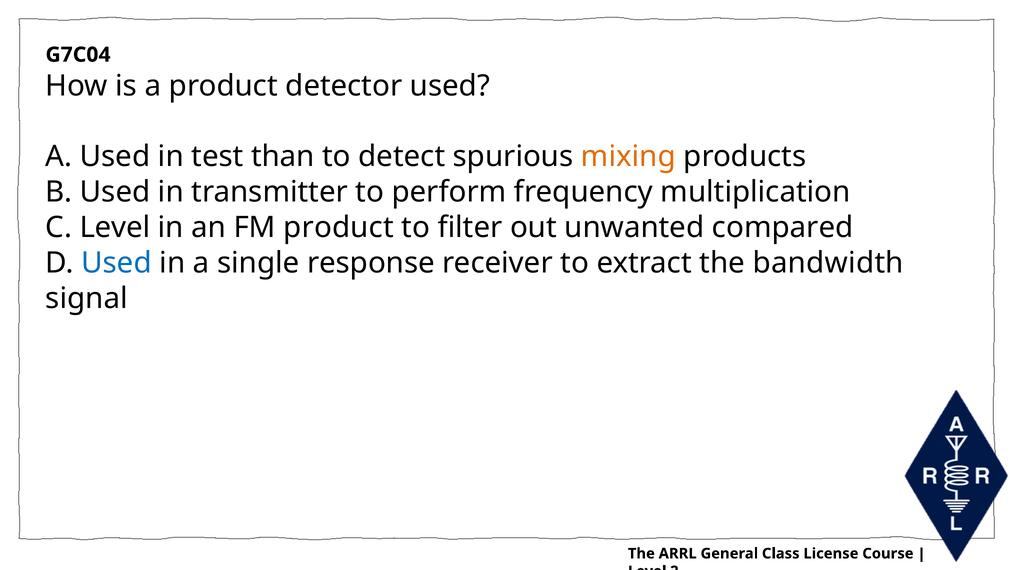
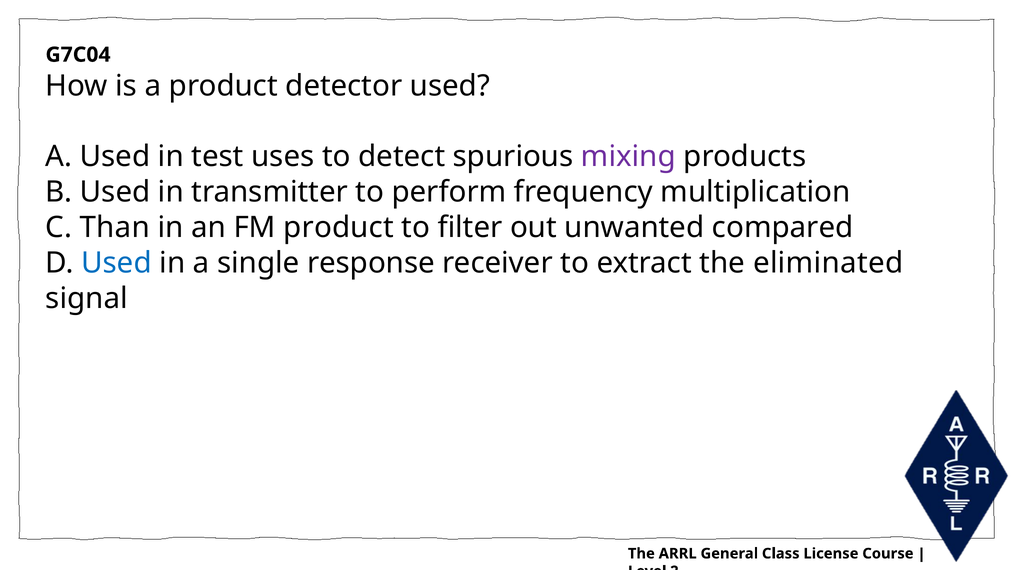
than: than -> uses (283, 157)
mixing colour: orange -> purple (628, 157)
C Level: Level -> Than (115, 228)
bandwidth: bandwidth -> eliminated (828, 263)
